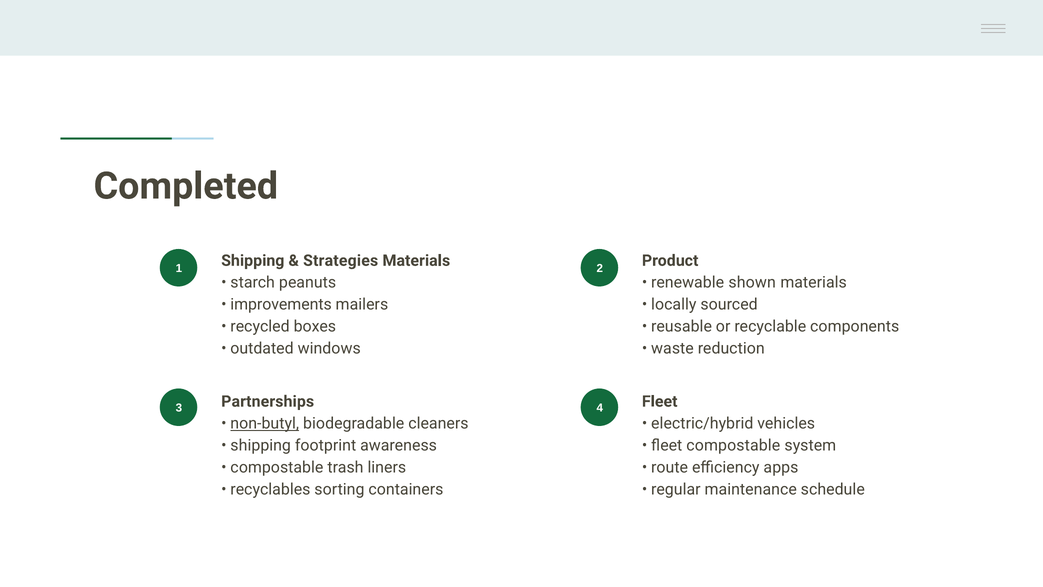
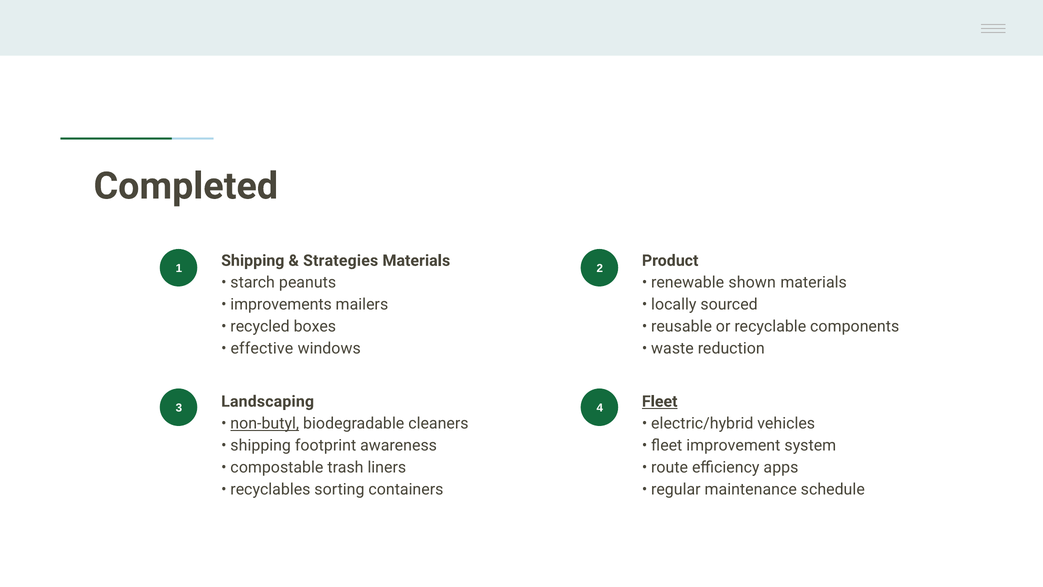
outdated: outdated -> effective (262, 348)
Partnerships: Partnerships -> Landscaping (268, 401)
Fleet underline: none -> present (660, 401)
fleet compostable: compostable -> improvement (733, 445)
